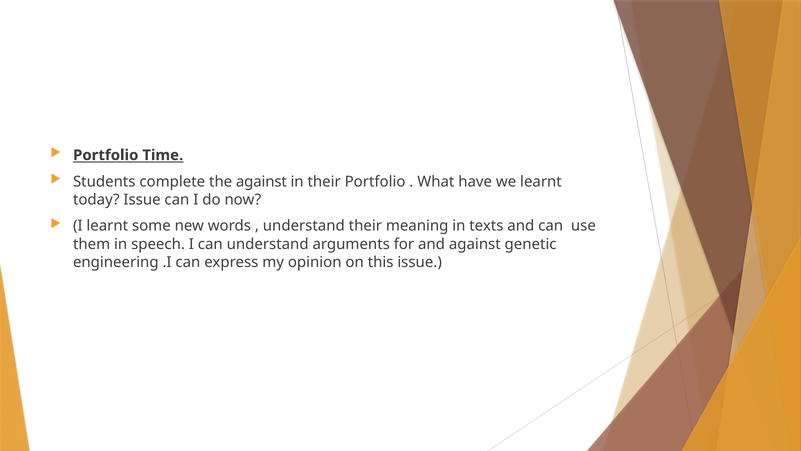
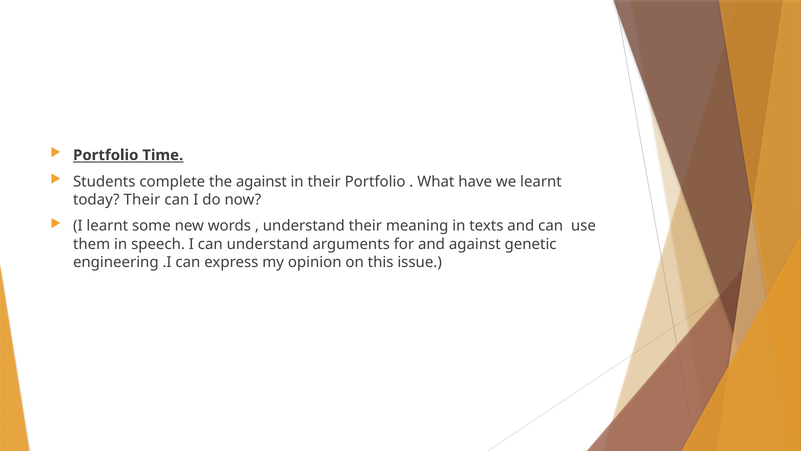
today Issue: Issue -> Their (142, 199)
